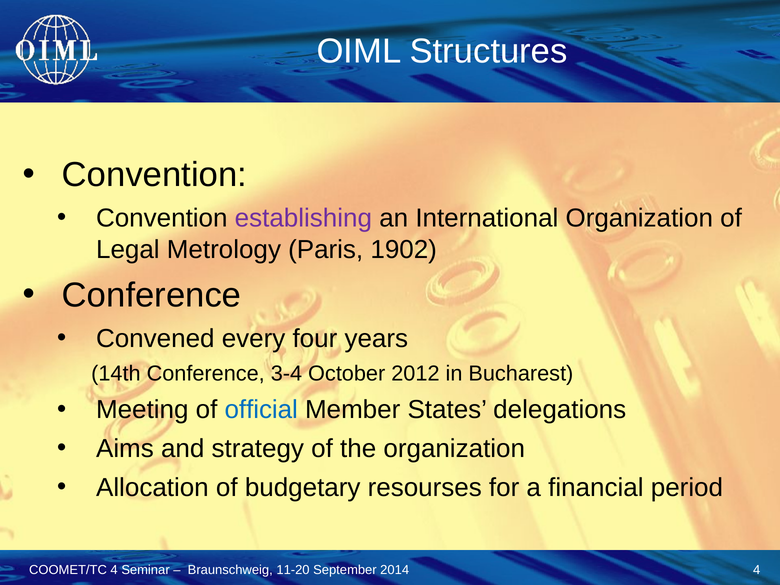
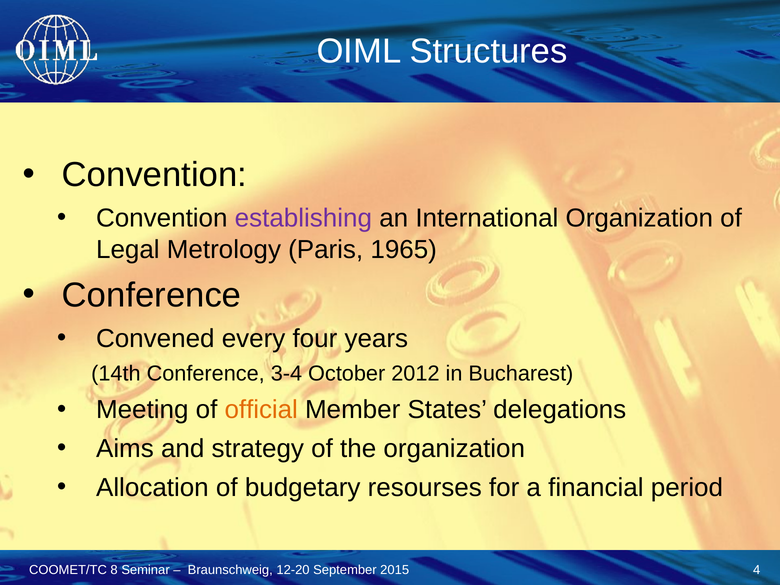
1902: 1902 -> 1965 (404, 250)
official colour: blue -> orange (261, 410)
COOMET/TC 4: 4 -> 8 (114, 570)
11-20: 11-20 -> 12-20 (293, 570)
2014: 2014 -> 2015 (395, 570)
